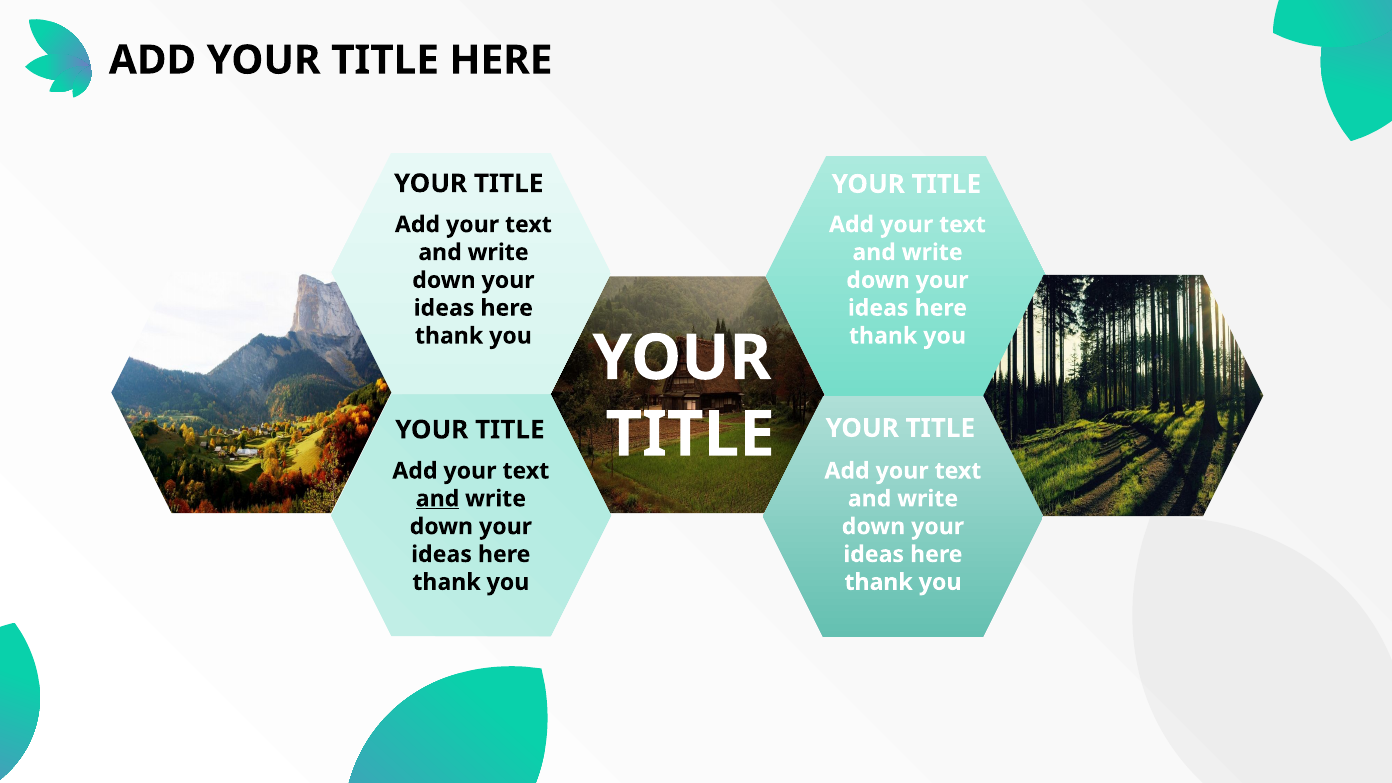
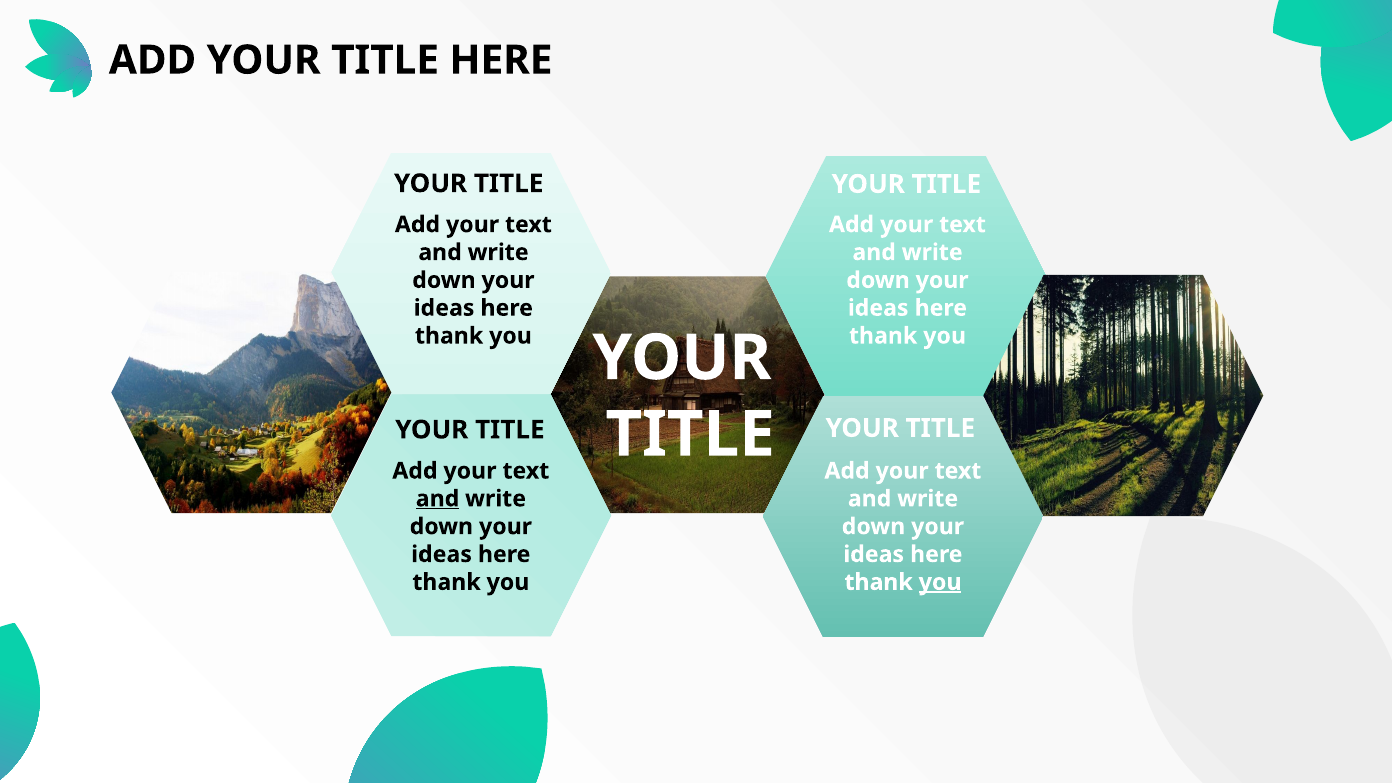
you underline: none -> present (940, 582)
